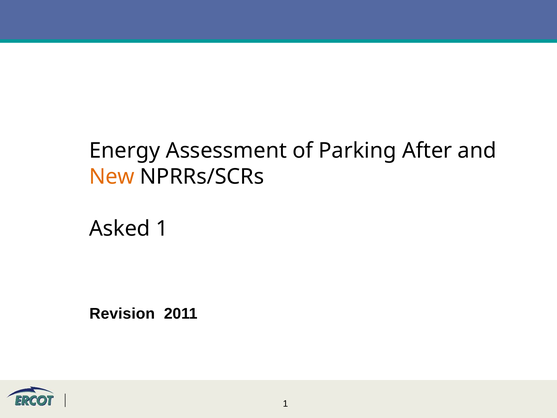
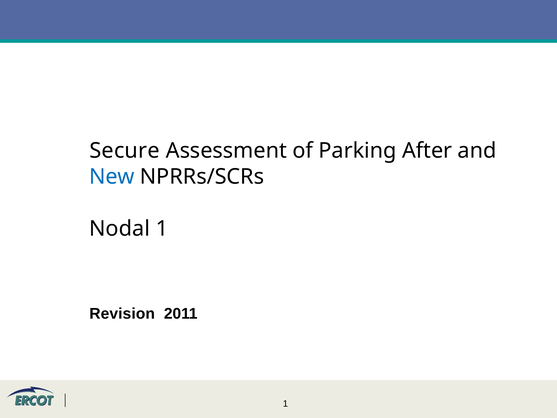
Energy: Energy -> Secure (125, 150)
New colour: orange -> blue (112, 176)
Asked: Asked -> Nodal (120, 229)
